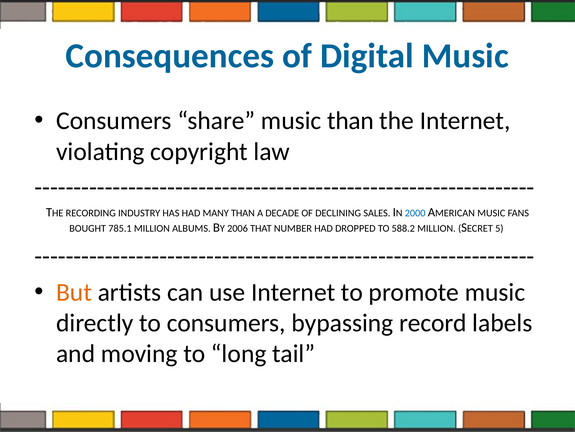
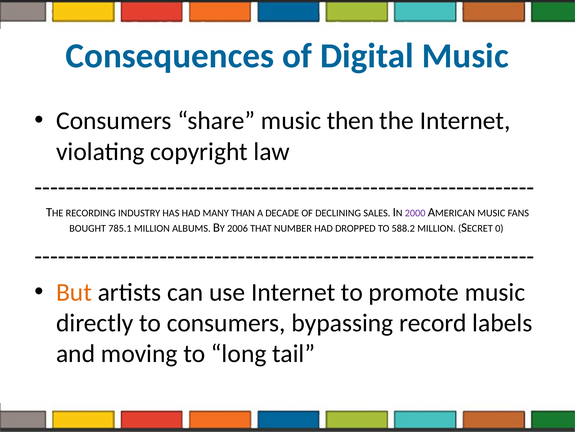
music than: than -> then (351, 121)
2000 colour: blue -> purple (415, 213)
5: 5 -> 0 (499, 228)
